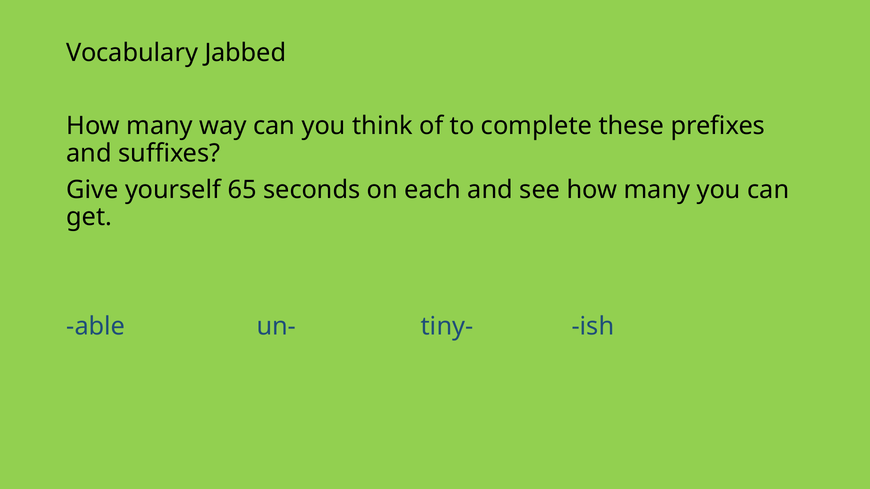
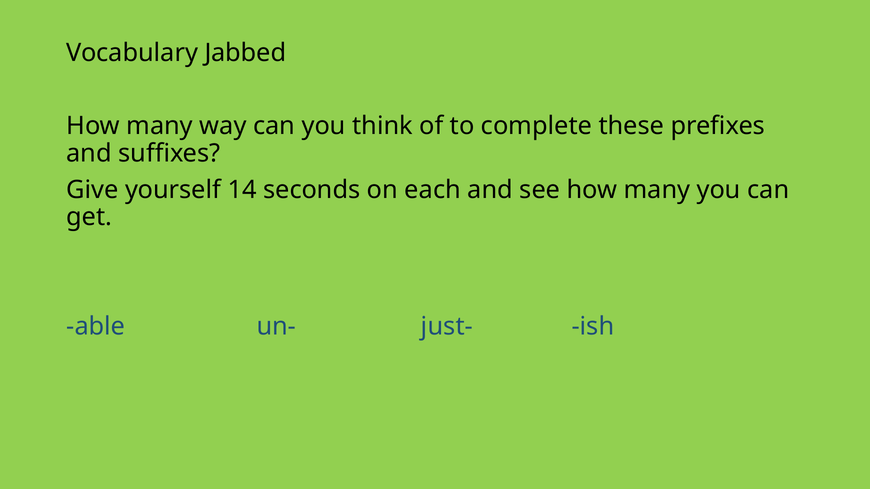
65: 65 -> 14 (242, 190)
tiny-: tiny- -> just- (447, 327)
